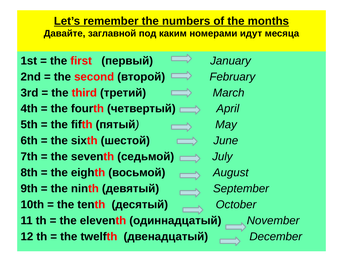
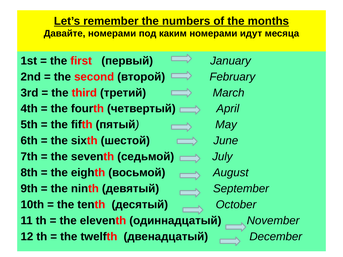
Давайте заглавной: заглавной -> номерами (112, 34)
